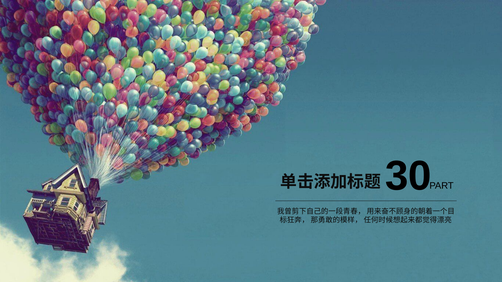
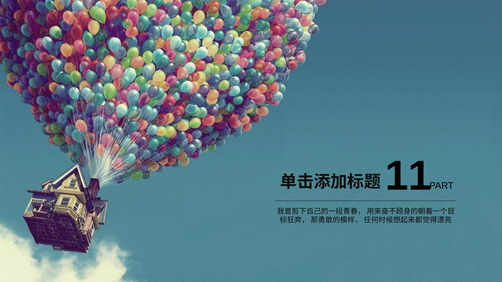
30: 30 -> 11 (408, 176)
